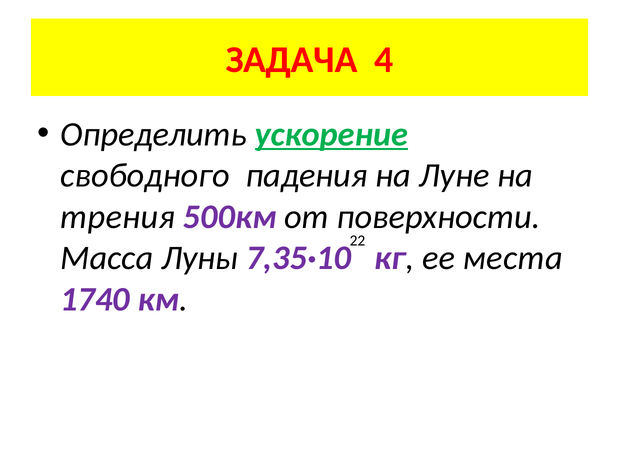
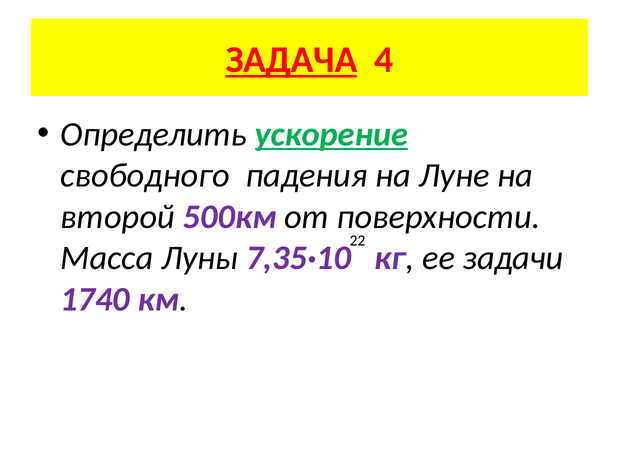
ЗАДАЧА underline: none -> present (291, 60)
трения: трения -> второй (118, 217)
места: места -> задачи (513, 258)
